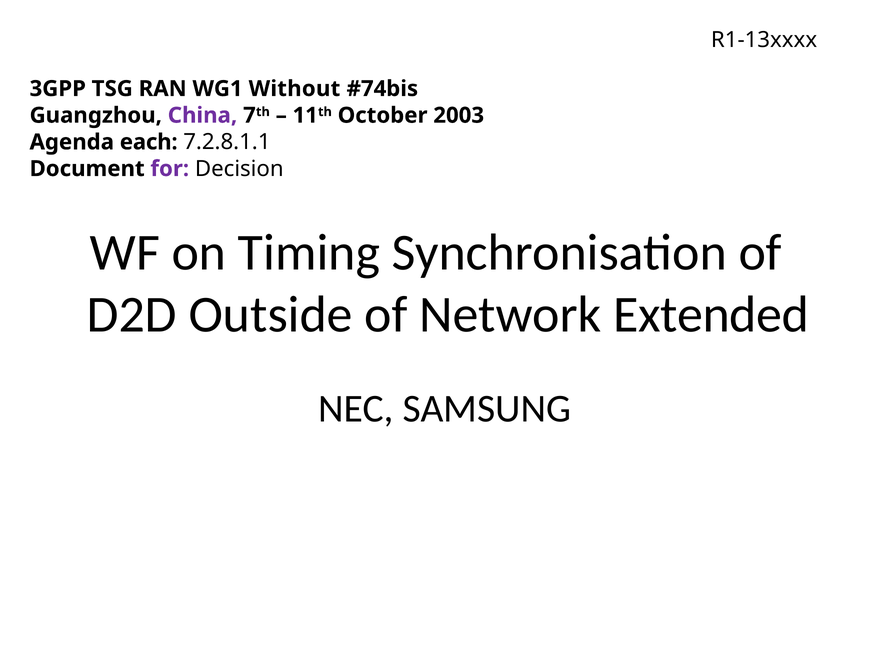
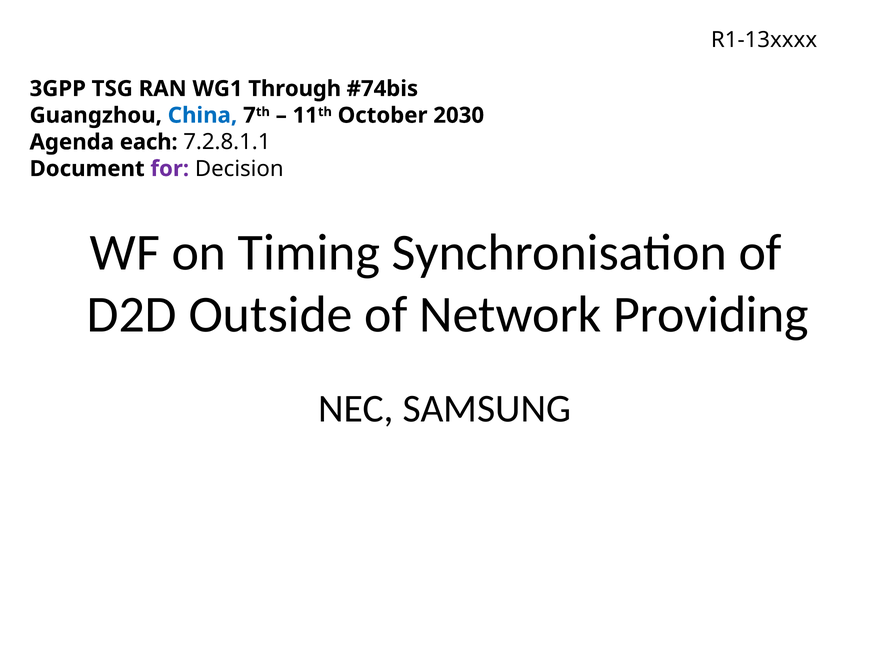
Without: Without -> Through (295, 89)
China colour: purple -> blue (202, 115)
2003: 2003 -> 2030 (459, 115)
Extended: Extended -> Providing (711, 315)
